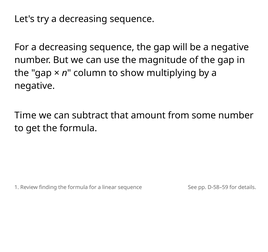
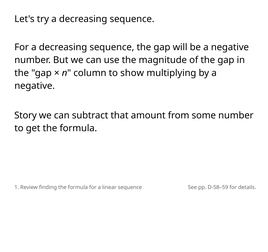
Time: Time -> Story (26, 115)
